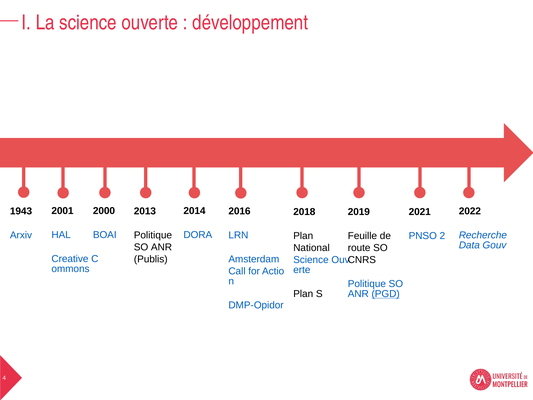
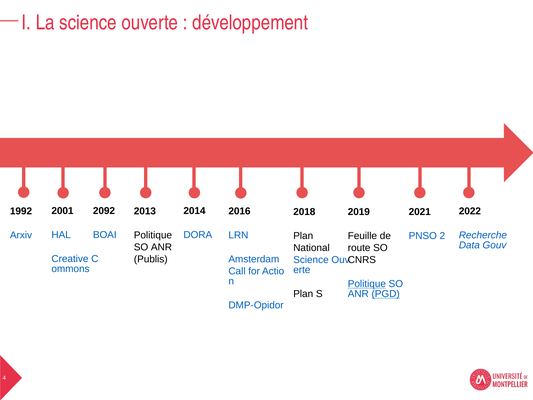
2000: 2000 -> 2092 (104, 211)
1943: 1943 -> 1992 (21, 211)
Politique underline: none -> present (367, 284)
